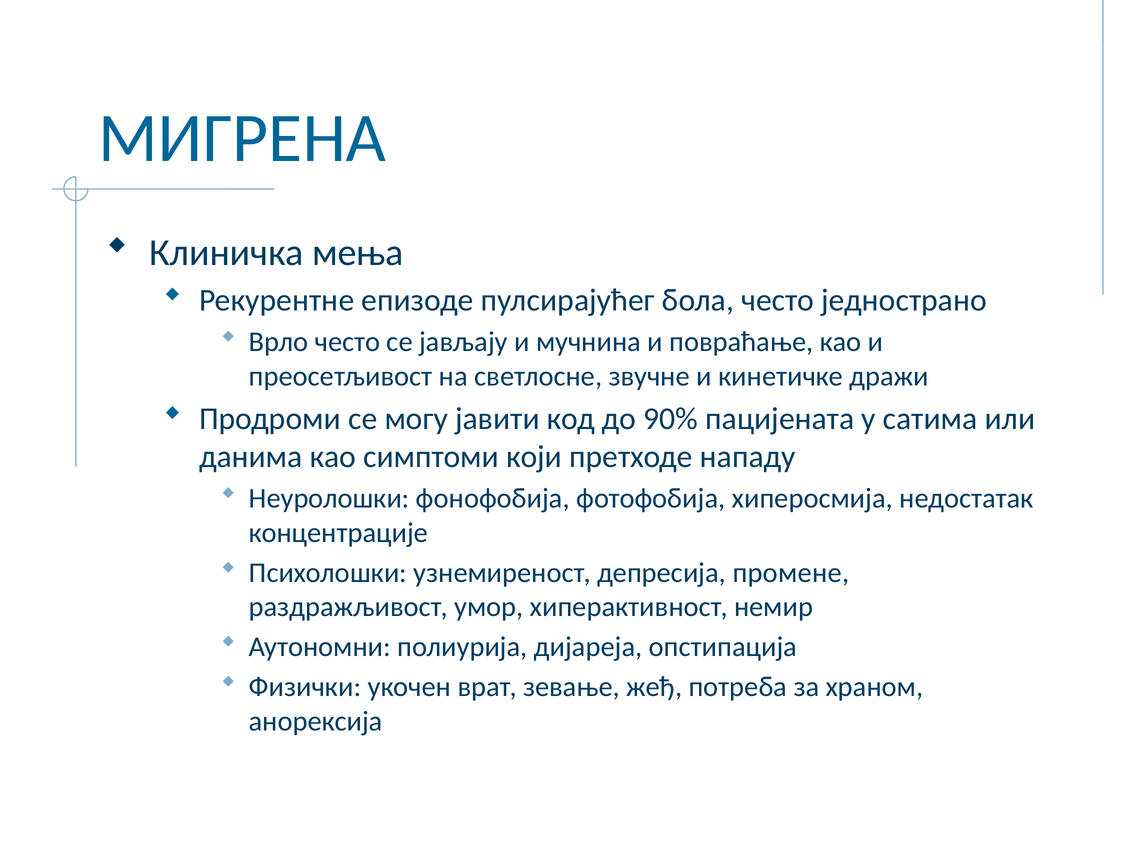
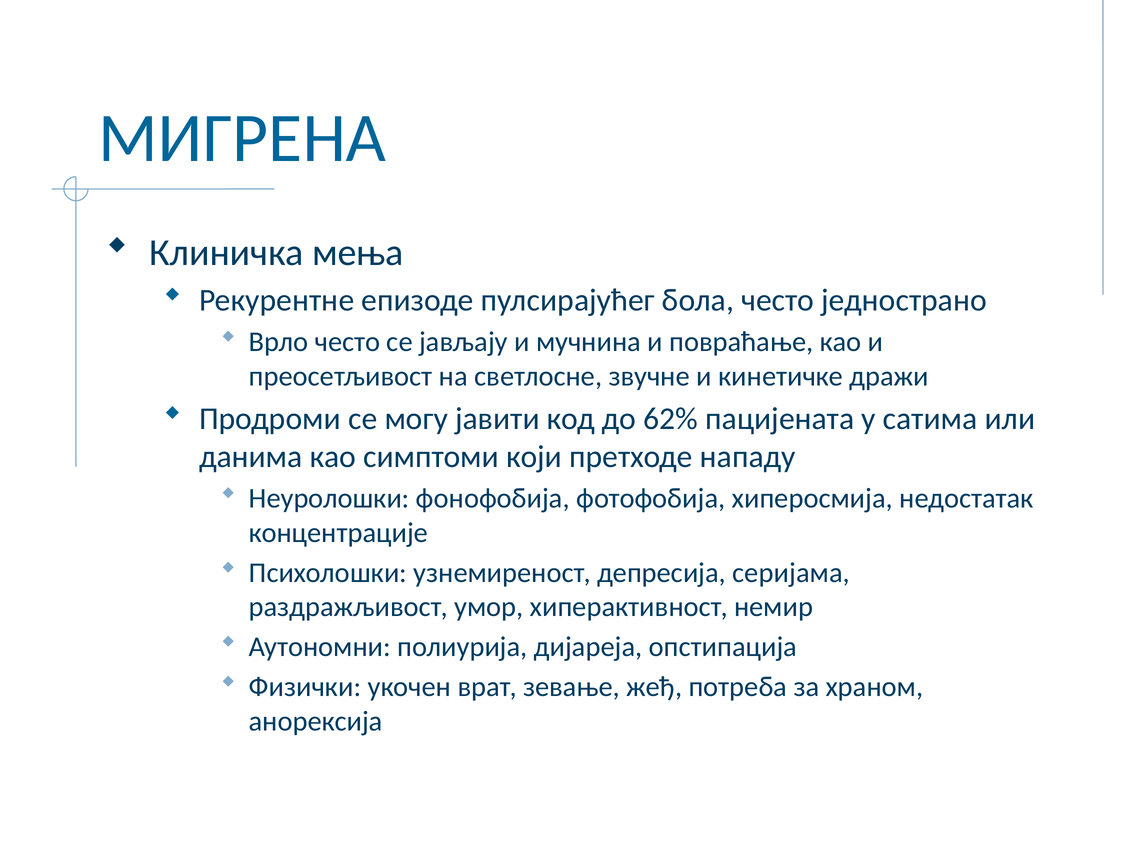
90%: 90% -> 62% (671, 419)
промене: промене -> серијама (791, 573)
